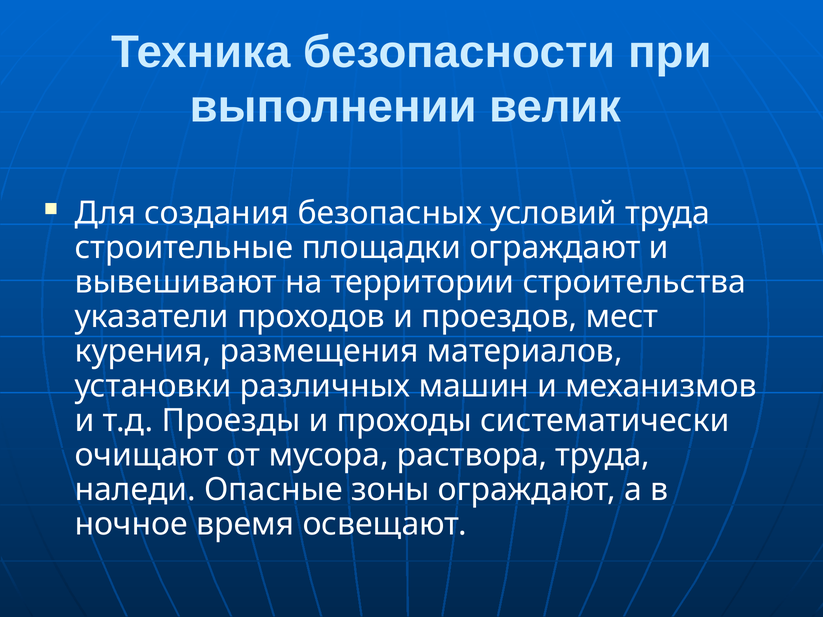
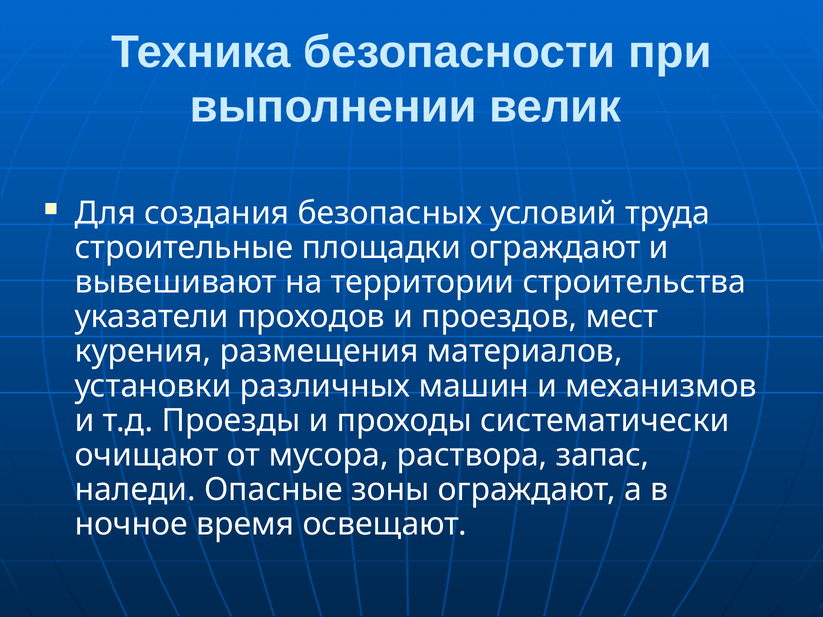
раствора труда: труда -> запас (602, 455)
